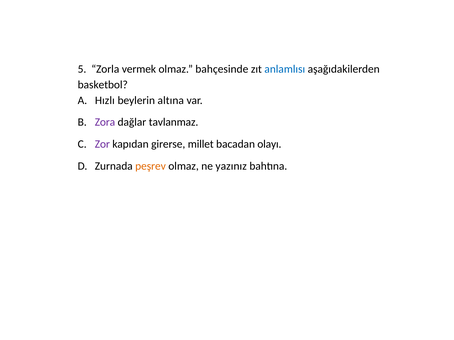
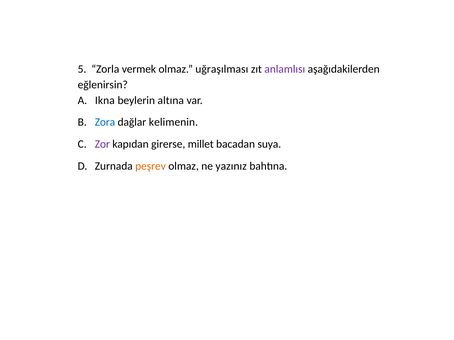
bahçesinde: bahçesinde -> uğraşılması (222, 69)
anlamlısı colour: blue -> purple (285, 69)
basketbol: basketbol -> eğlenirsin (103, 85)
Hızlı: Hızlı -> Ikna (105, 100)
Zora colour: purple -> blue (105, 122)
tavlanmaz: tavlanmaz -> kelimenin (173, 122)
olayı: olayı -> suya (269, 144)
